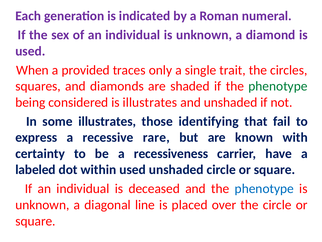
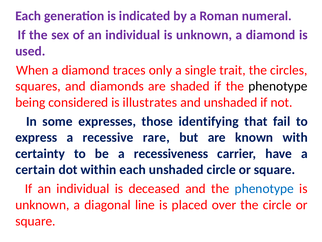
When a provided: provided -> diamond (86, 70)
phenotype colour: green -> black (278, 86)
some illustrates: illustrates -> expresses (107, 121)
labeled: labeled -> certain (35, 169)
within used: used -> each (133, 169)
